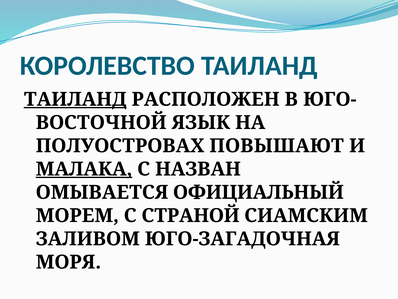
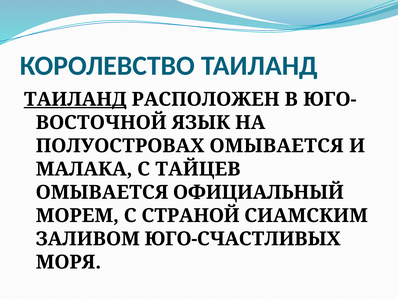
ПОЛУОСТРОВАХ ПОВЫШАЮТ: ПОВЫШАЮТ -> ОМЫВАЕТСЯ (277, 146)
МАЛАКА underline: present -> none (84, 169)
НАЗВАН: НАЗВАН -> ТАЙЦЕВ (198, 169)
ЮГО-ЗАГАДОЧНАЯ: ЮГО-ЗАГАДОЧНАЯ -> ЮГО-СЧАСТЛИВЫХ (243, 238)
